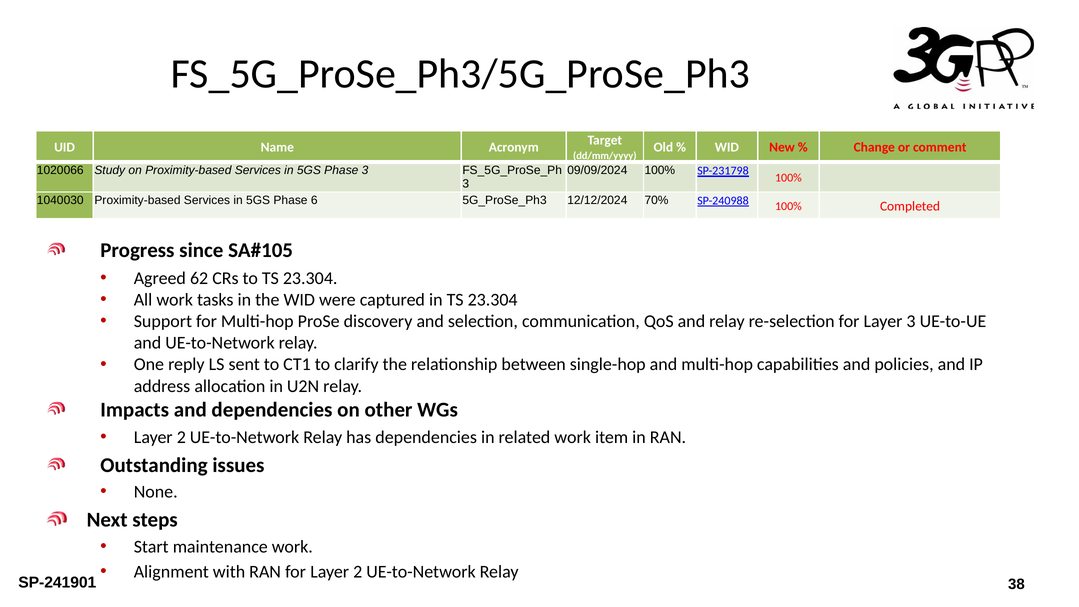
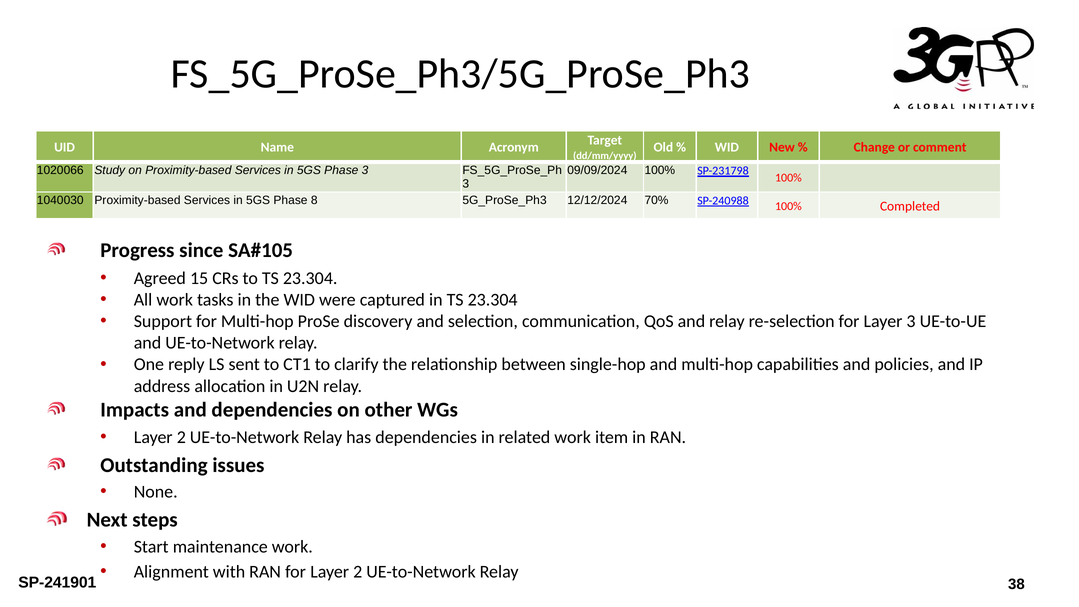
6: 6 -> 8 (314, 200)
62: 62 -> 15 (199, 278)
